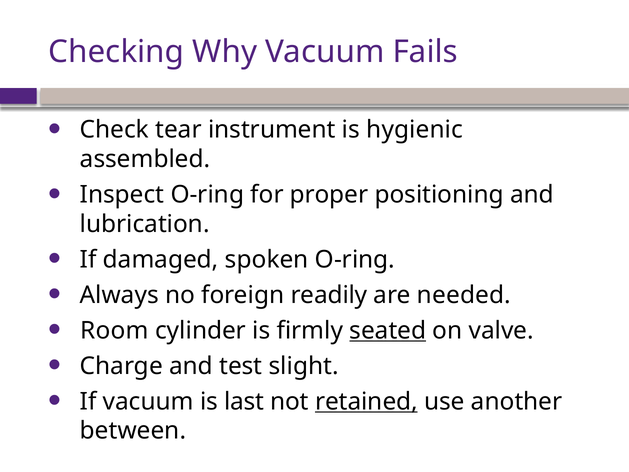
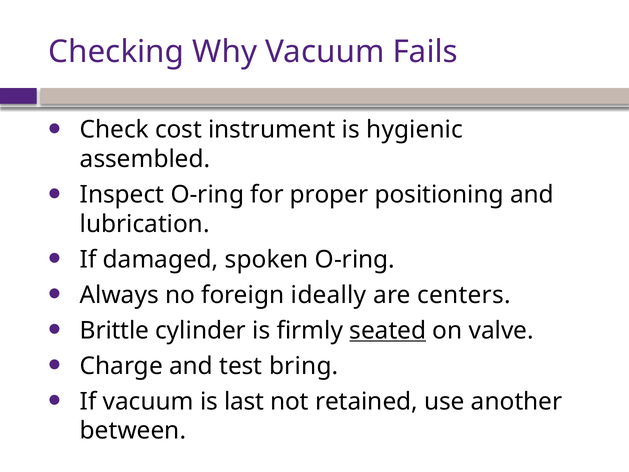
tear: tear -> cost (179, 130)
readily: readily -> ideally (329, 295)
needed: needed -> centers (464, 295)
Room: Room -> Brittle (114, 330)
slight: slight -> bring (304, 366)
retained underline: present -> none (366, 401)
